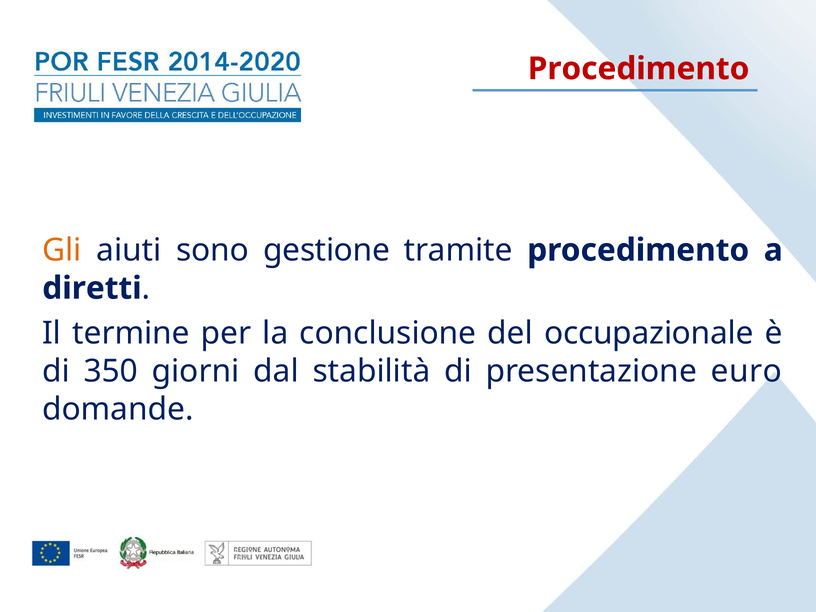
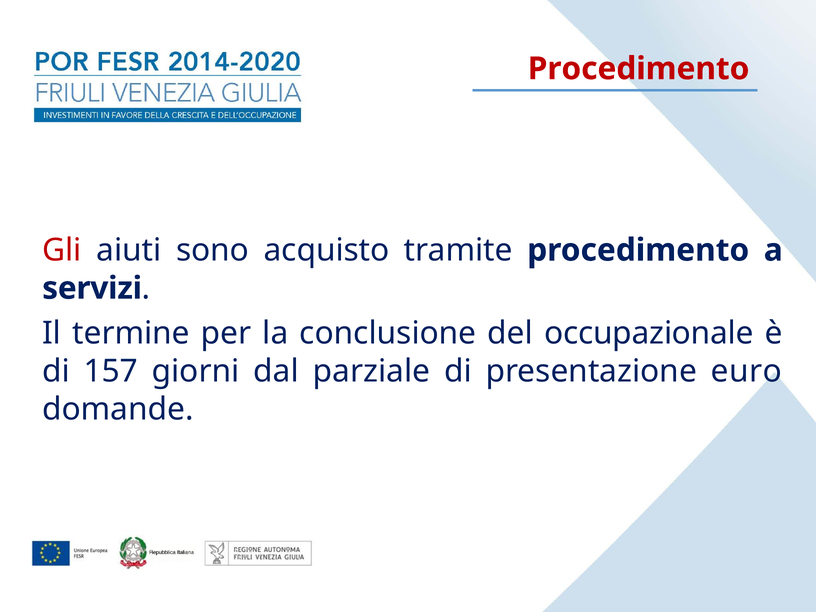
Gli colour: orange -> red (62, 250)
gestione: gestione -> acquisto (327, 250)
diretti: diretti -> servizi (92, 288)
350: 350 -> 157 (111, 371)
stabilità: stabilità -> parziale (371, 371)
